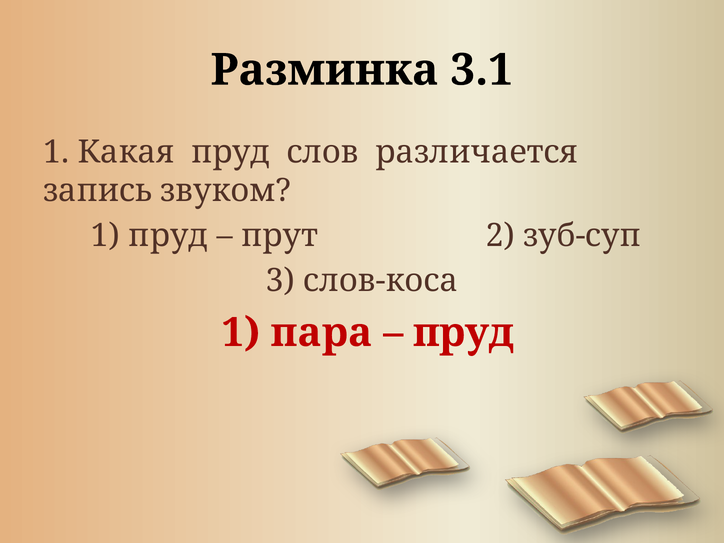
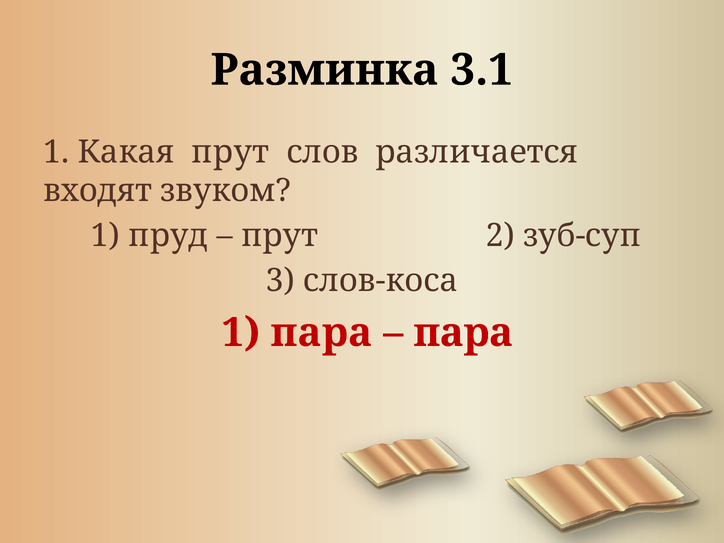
Какая пруд: пруд -> прут (230, 152)
запись: запись -> входят (98, 191)
пруд: пруд -> пара (463, 333)
